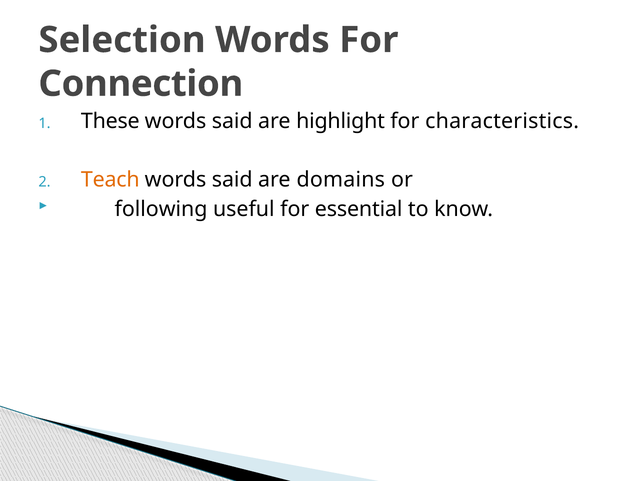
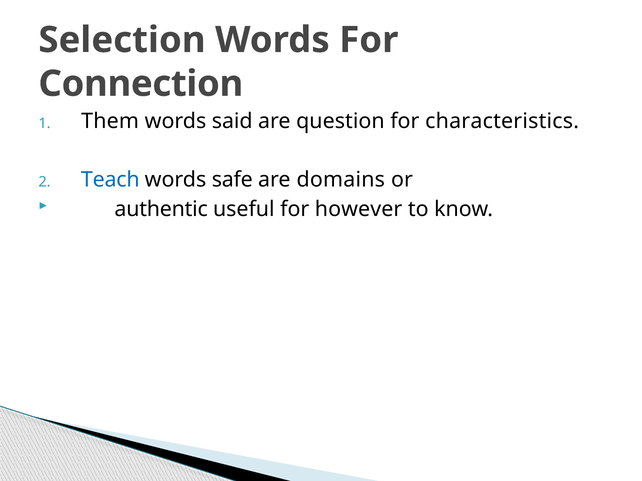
These: These -> Them (110, 122)
highlight: highlight -> question (340, 122)
Teach colour: orange -> blue (110, 180)
said: said -> safe (232, 180)
following: following -> authentic (161, 209)
essential: essential -> however (359, 209)
